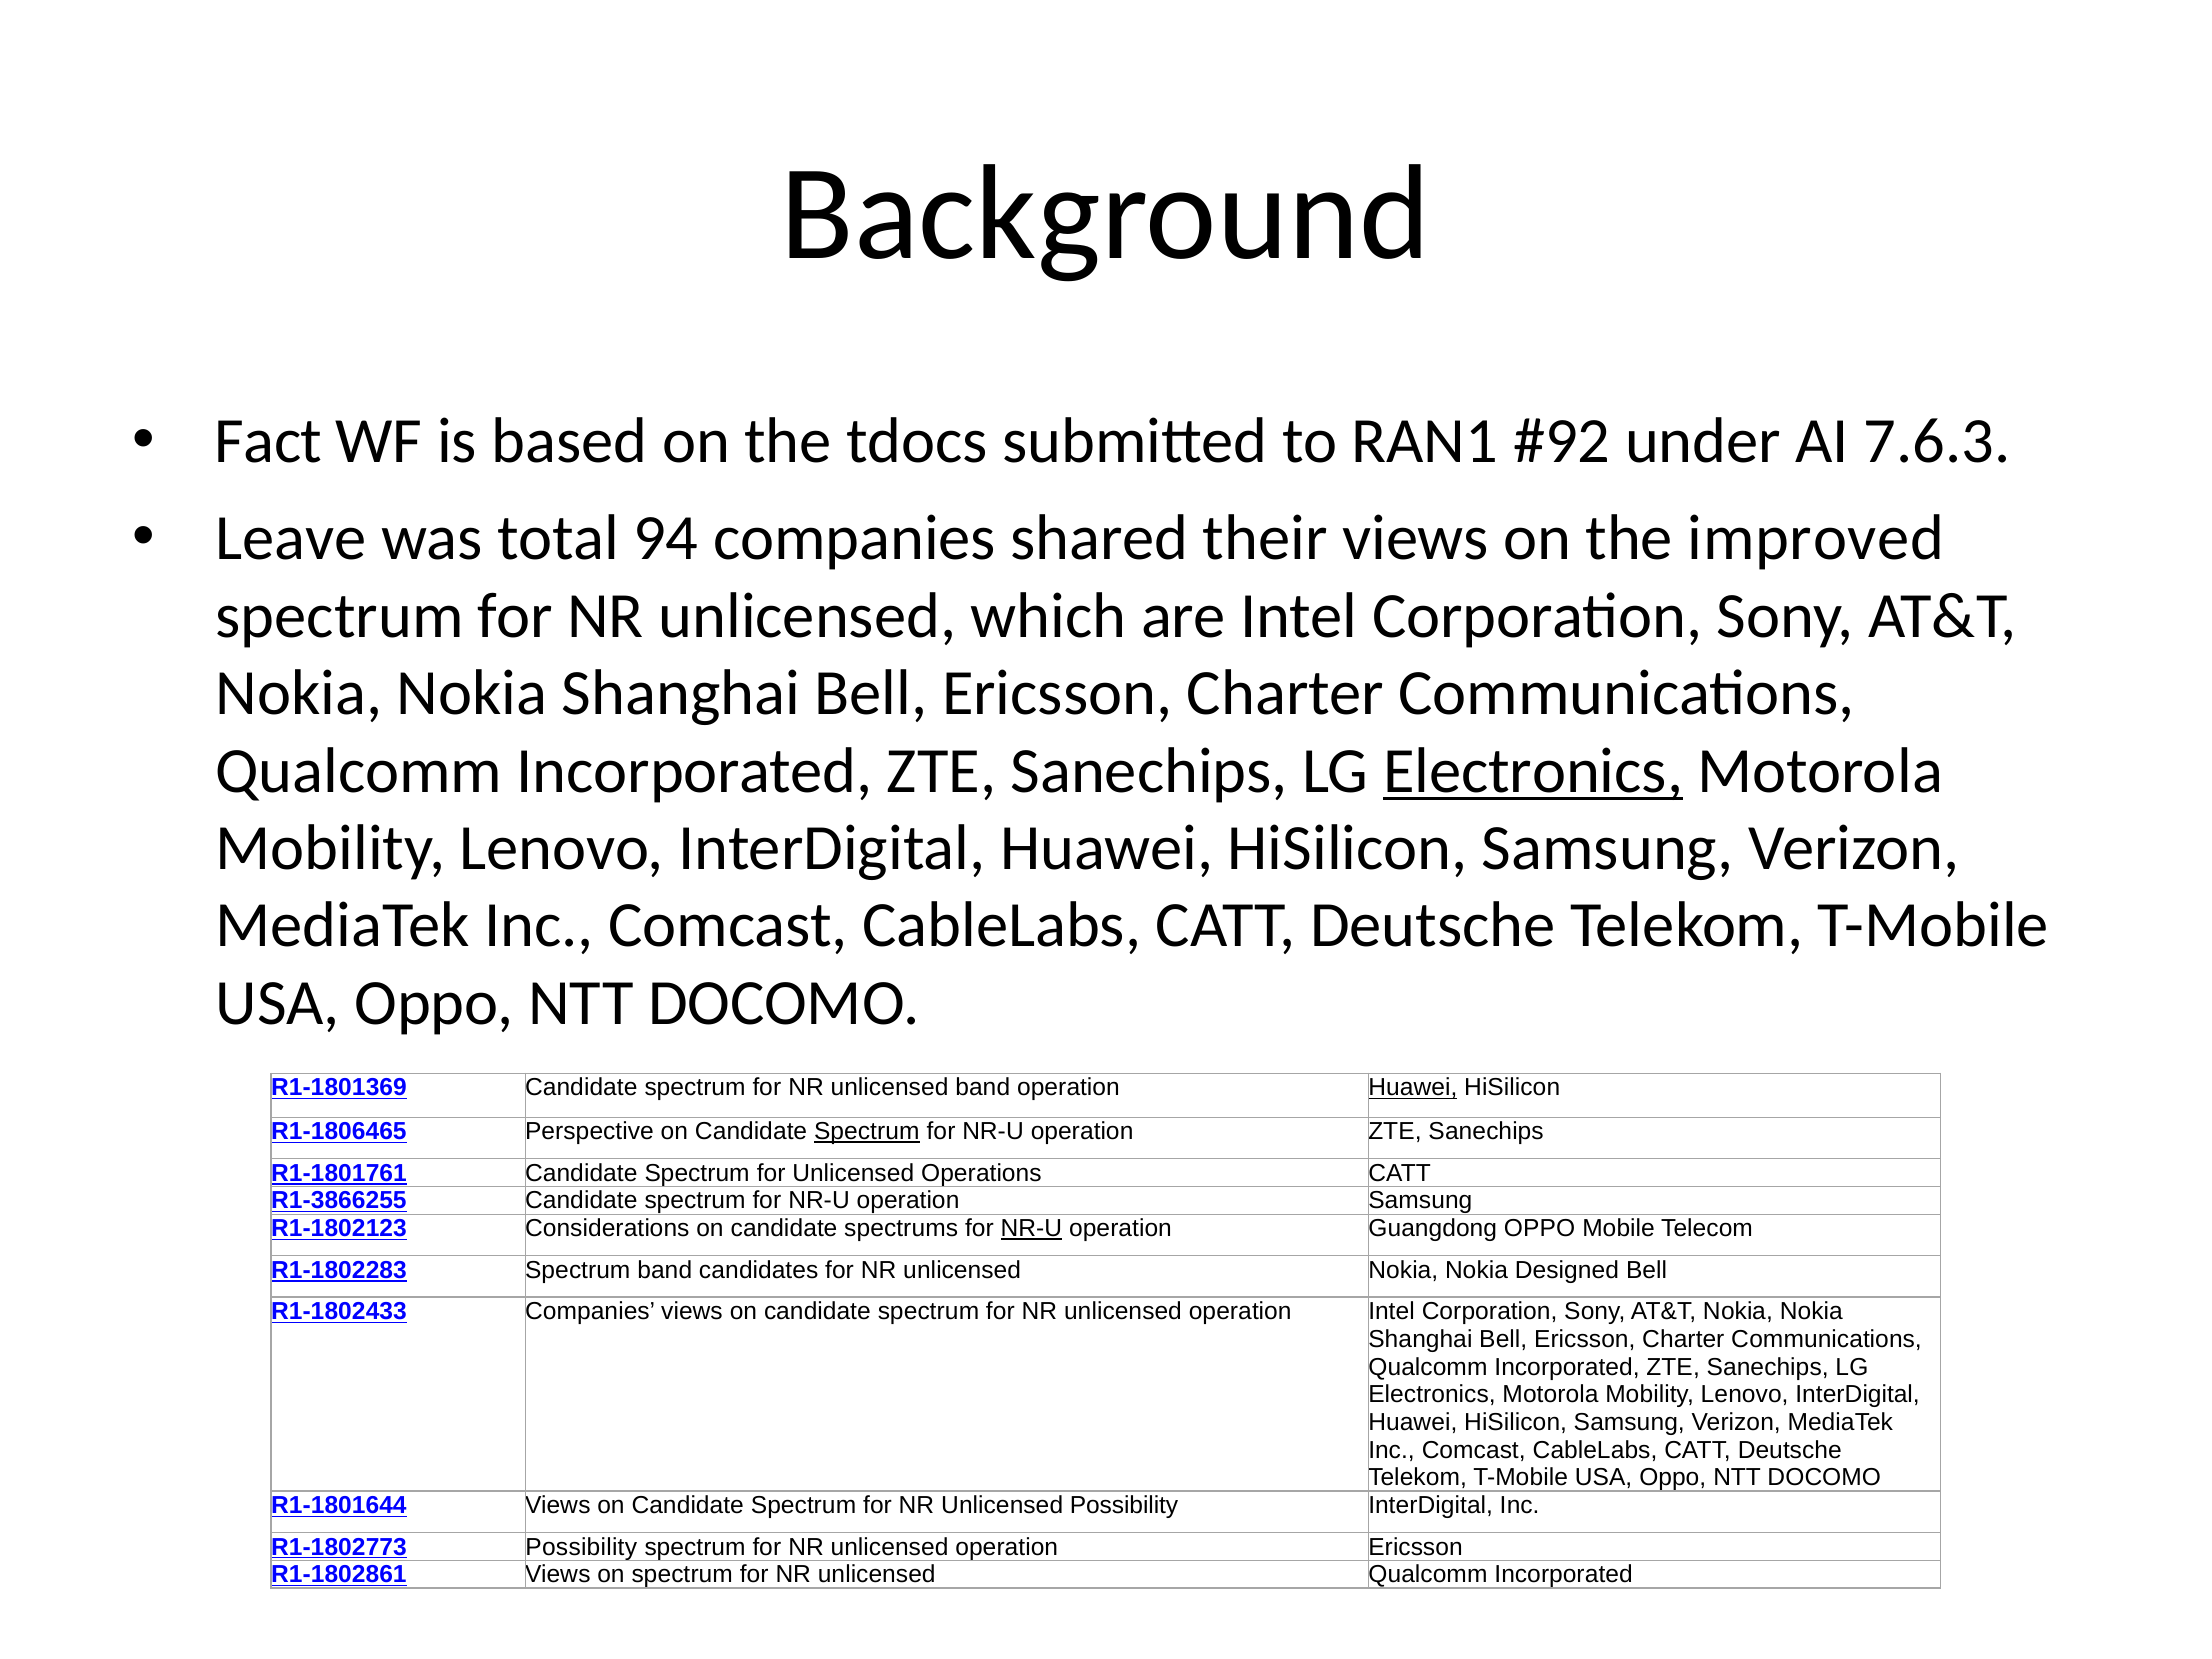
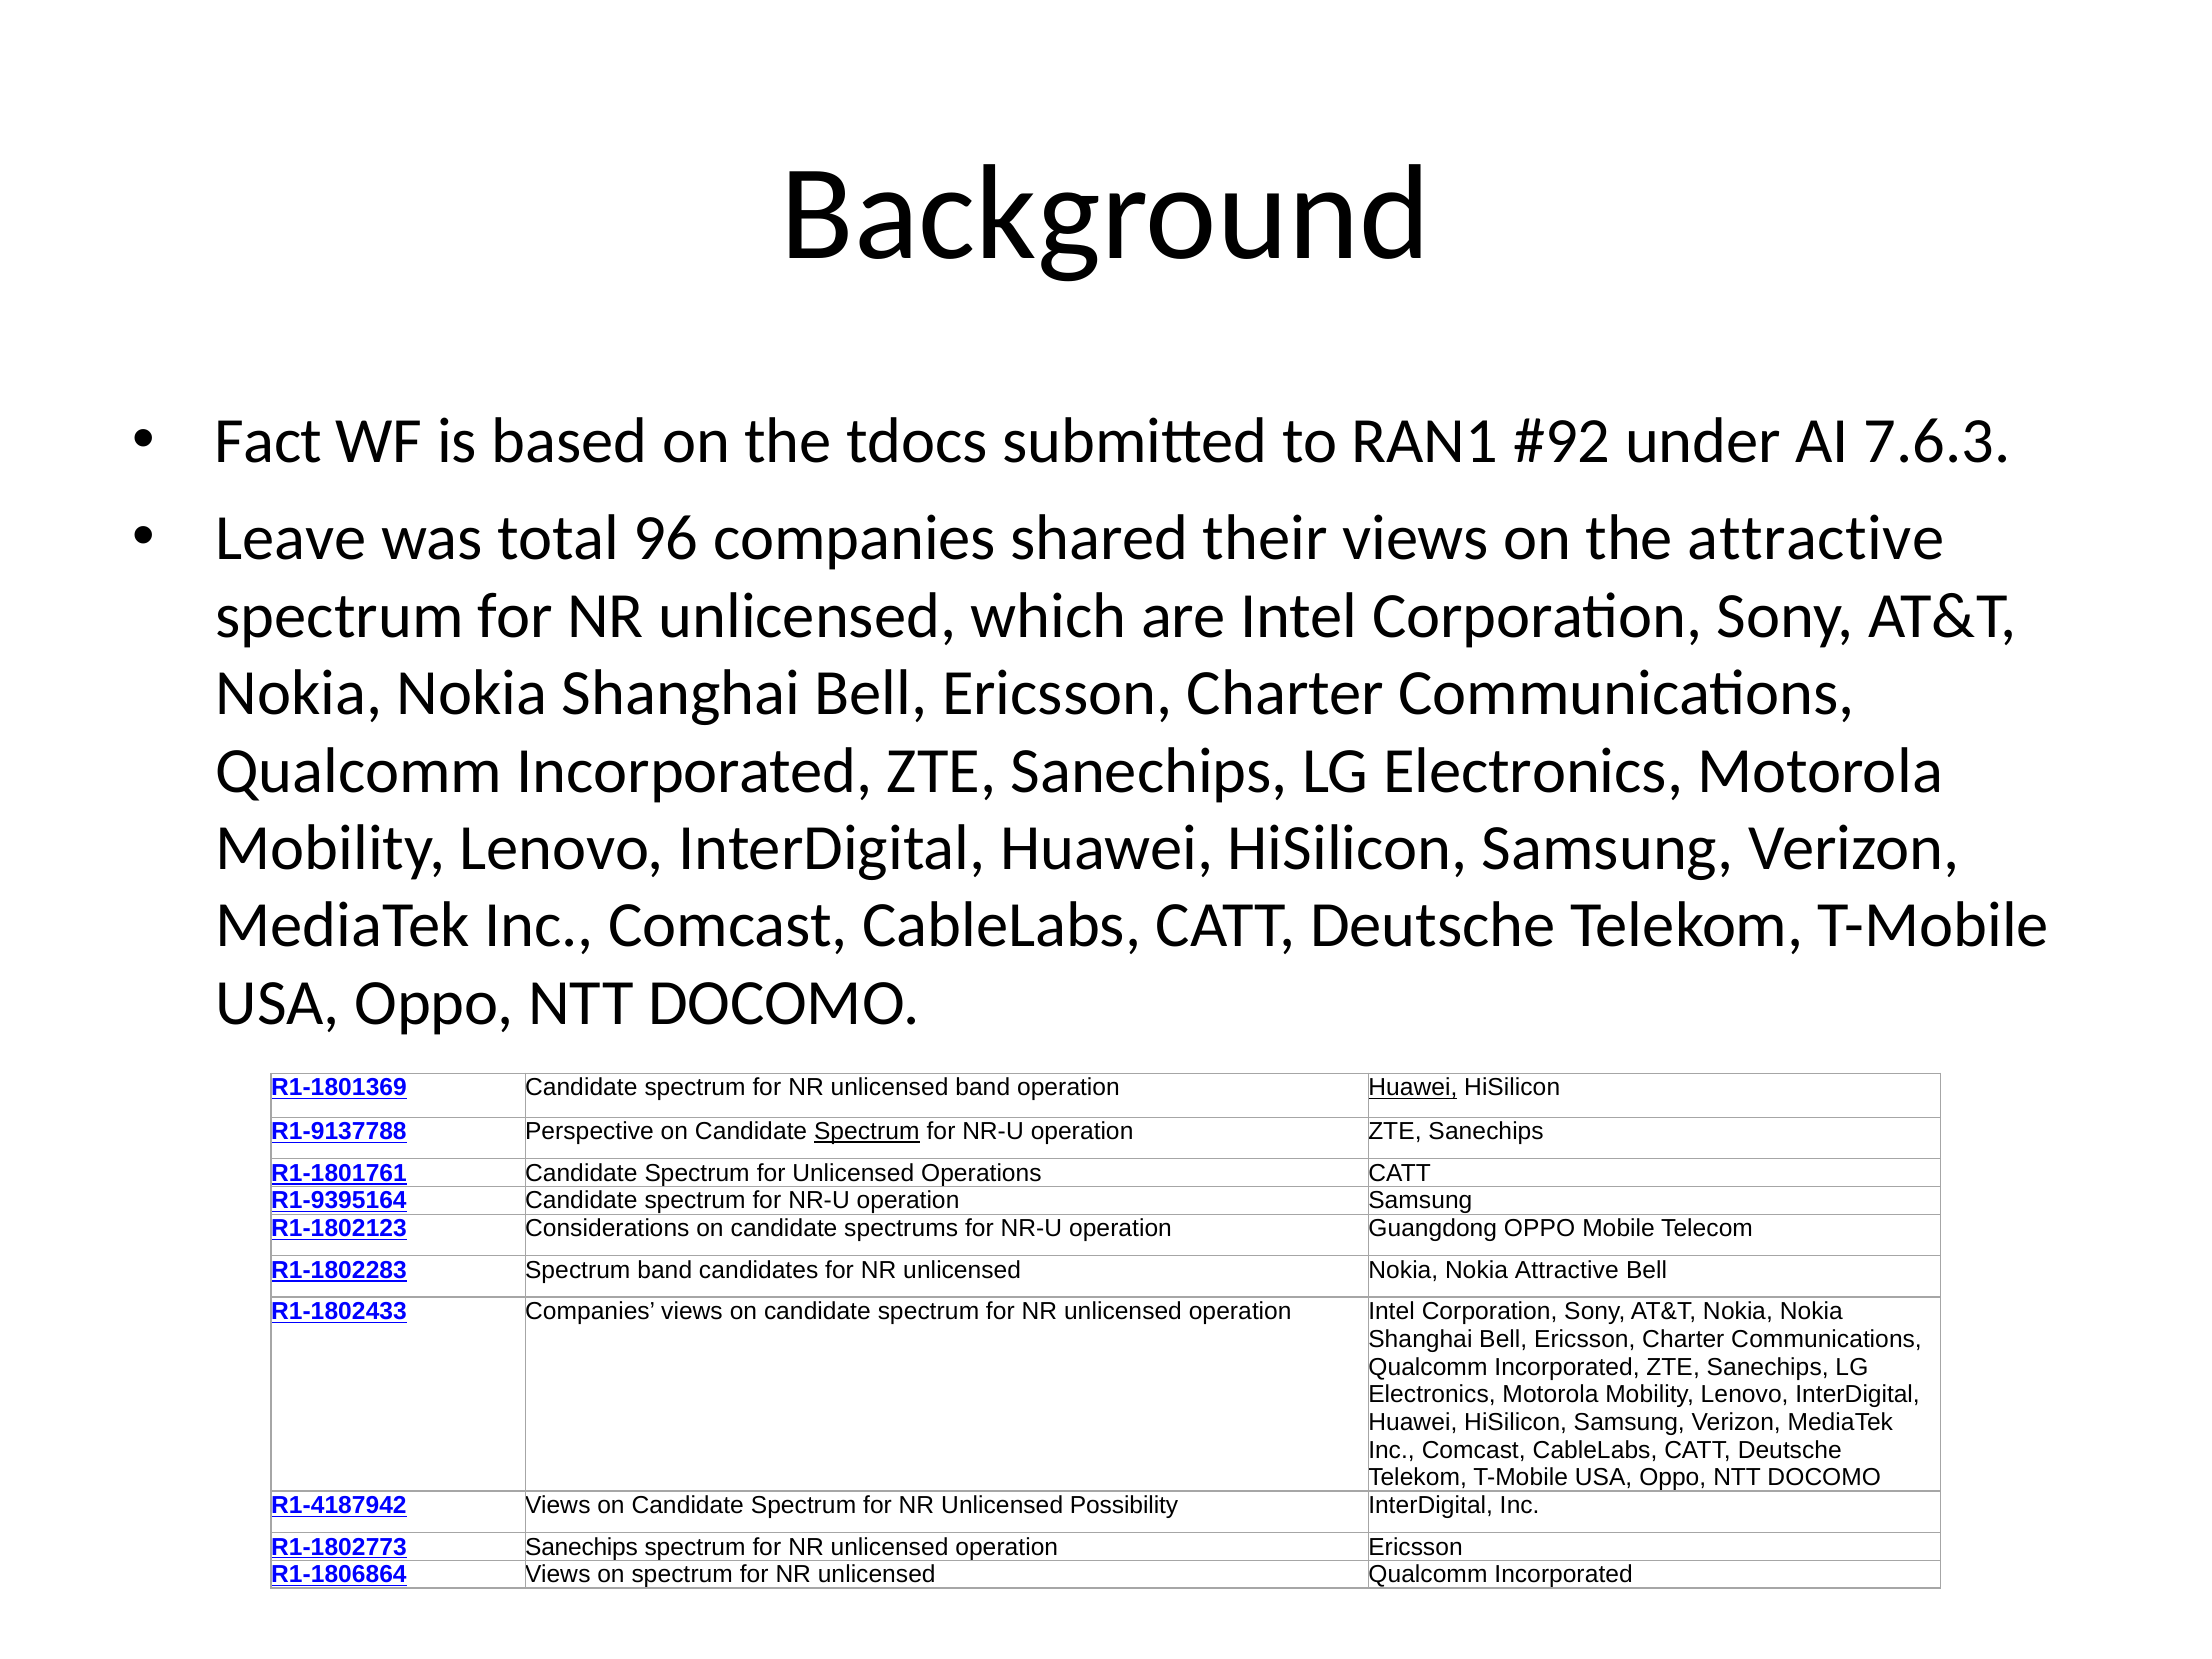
94: 94 -> 96 (666, 538)
the improved: improved -> attractive (1816, 538)
Electronics underline: present -> none (1533, 771)
R1-1806465: R1-1806465 -> R1-9137788 (339, 1132)
R1-3866255: R1-3866255 -> R1-9395164 (339, 1201)
NR-U underline: present -> none (1031, 1229)
Nokia Designed: Designed -> Attractive (1567, 1270)
R1-1801644: R1-1801644 -> R1-4187942 (339, 1505)
R1-1802773 Possibility: Possibility -> Sanechips (582, 1547)
R1-1802861: R1-1802861 -> R1-1806864 (339, 1575)
